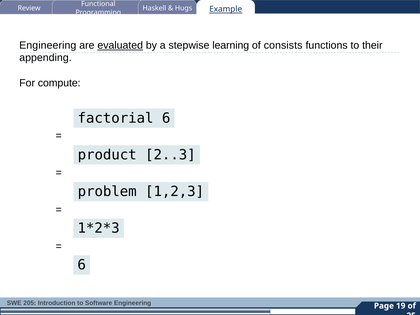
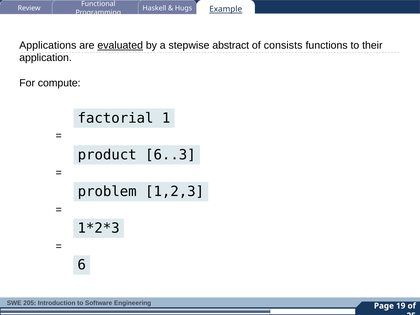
Engineering: Engineering -> Applications (48, 45)
learning: learning -> abstract (231, 45)
appending: appending -> application (46, 58)
factorial 6: 6 -> 1 (166, 118)
2..3: 2..3 -> 6..3 (170, 155)
